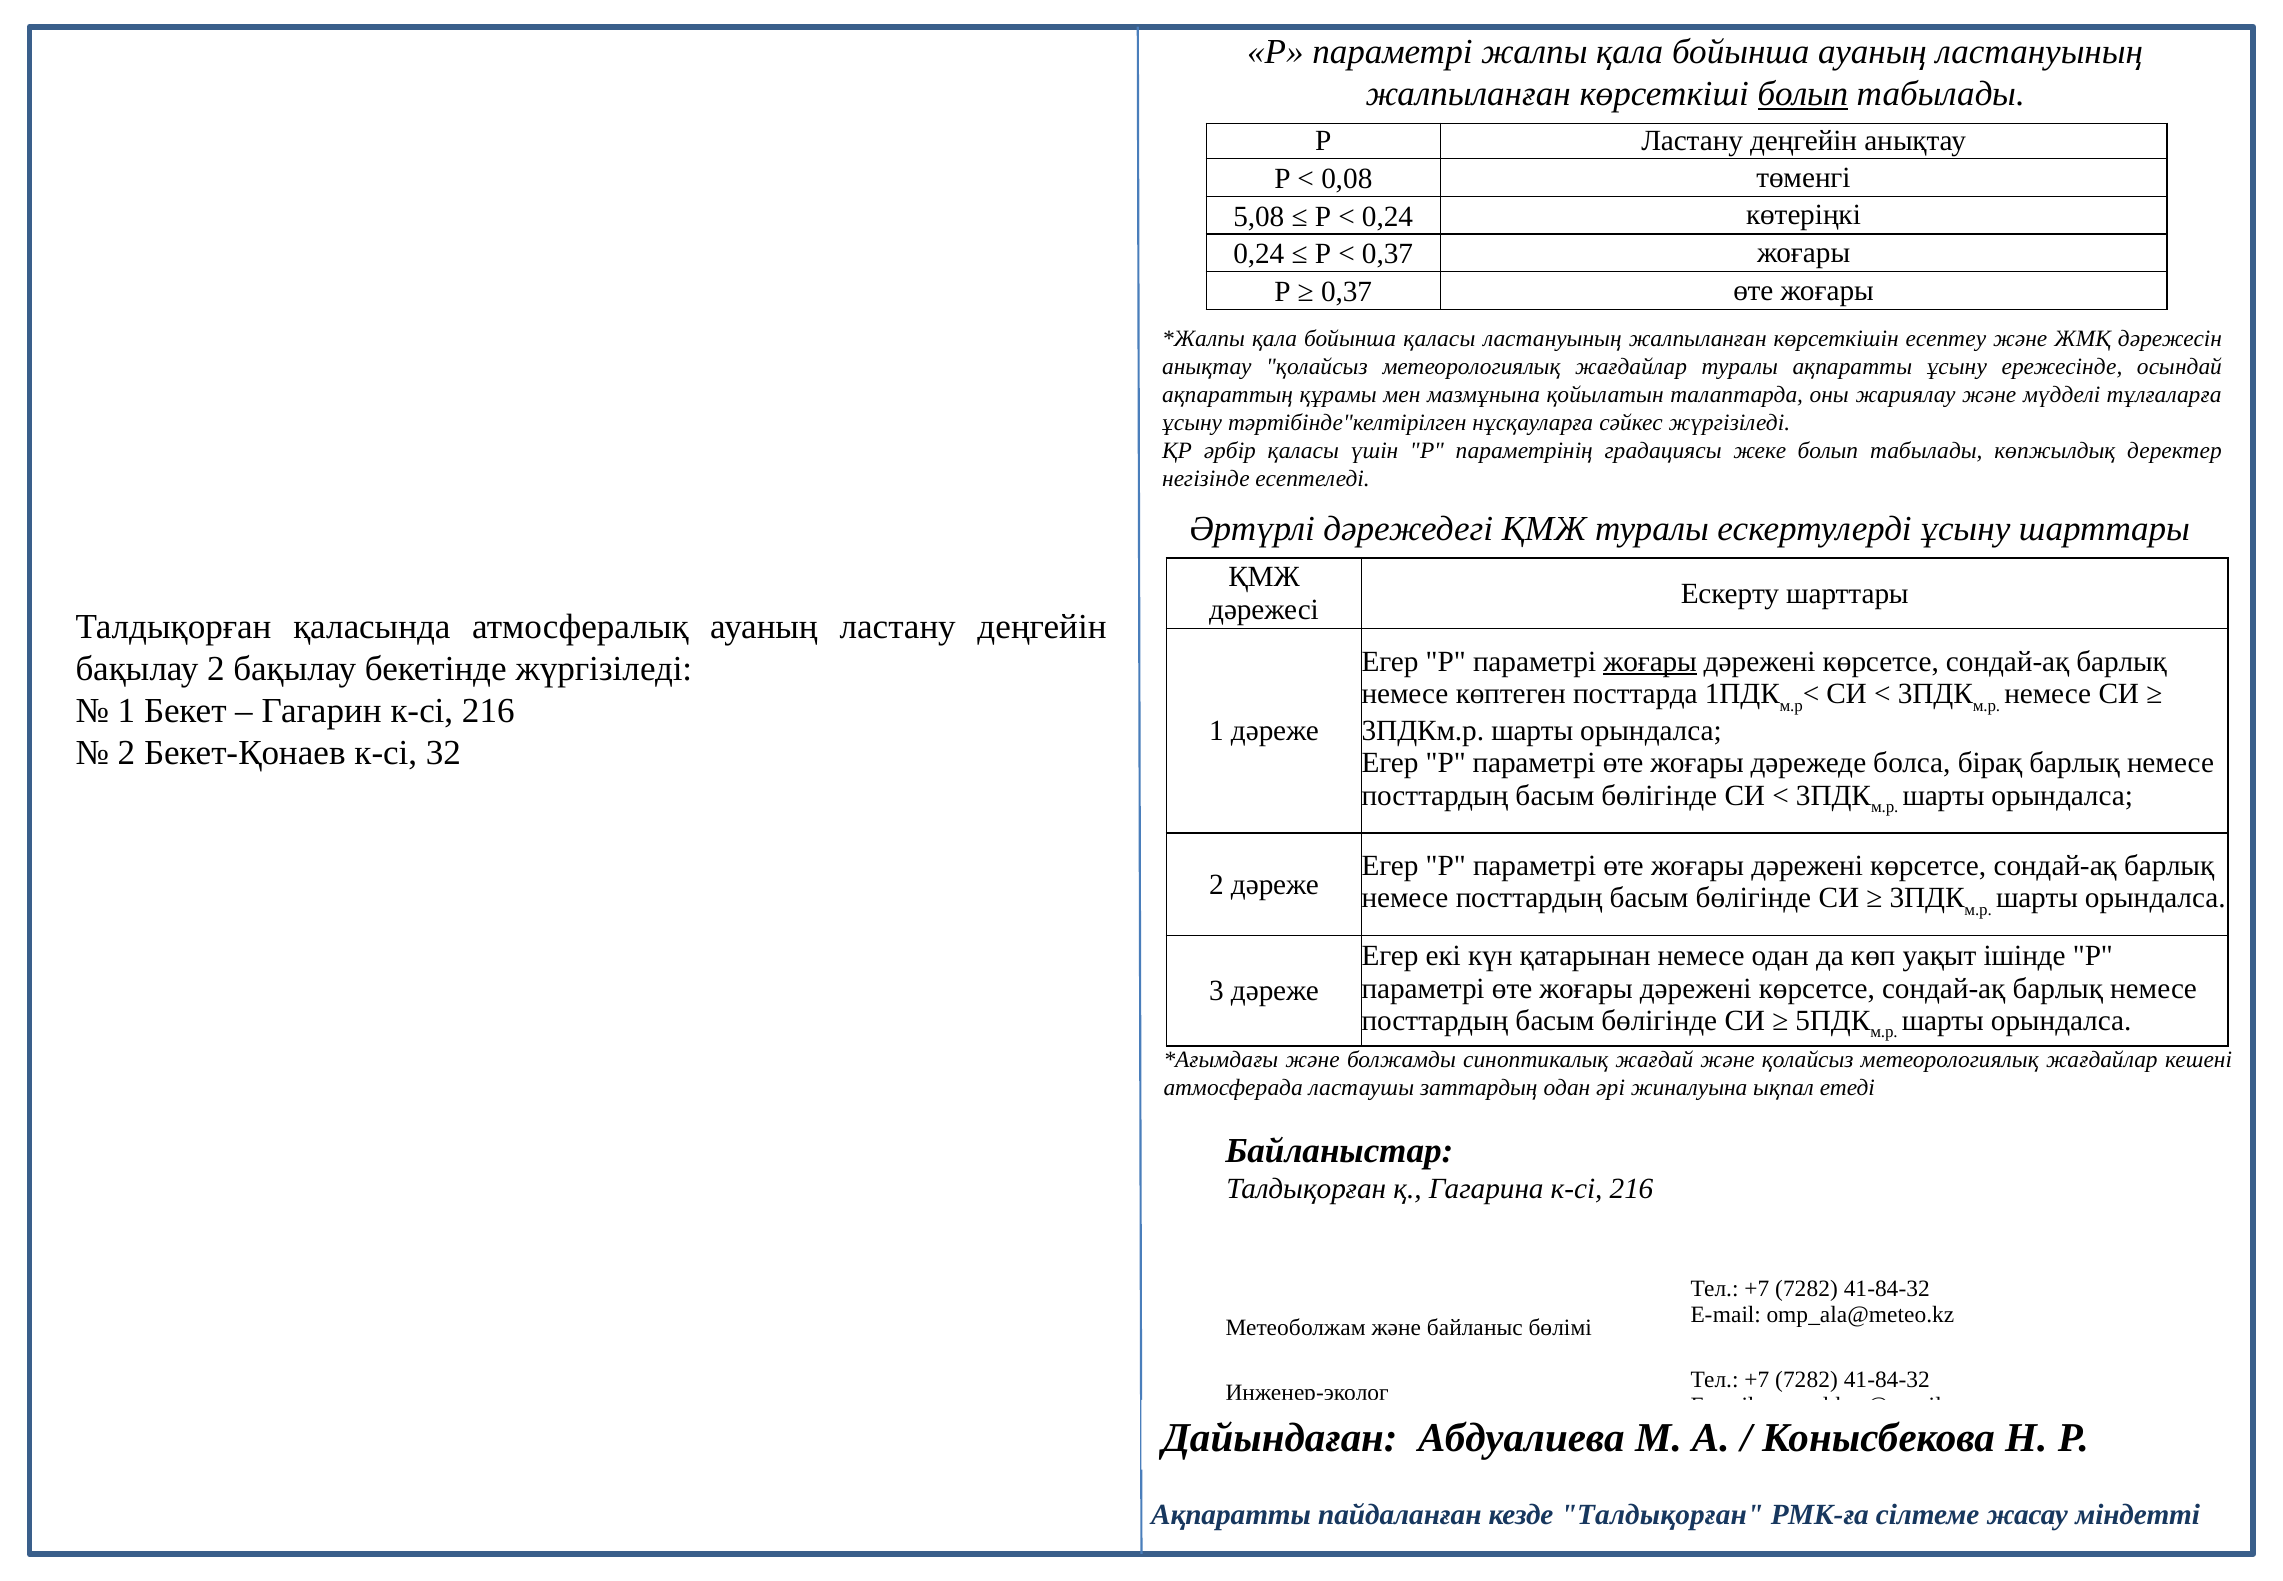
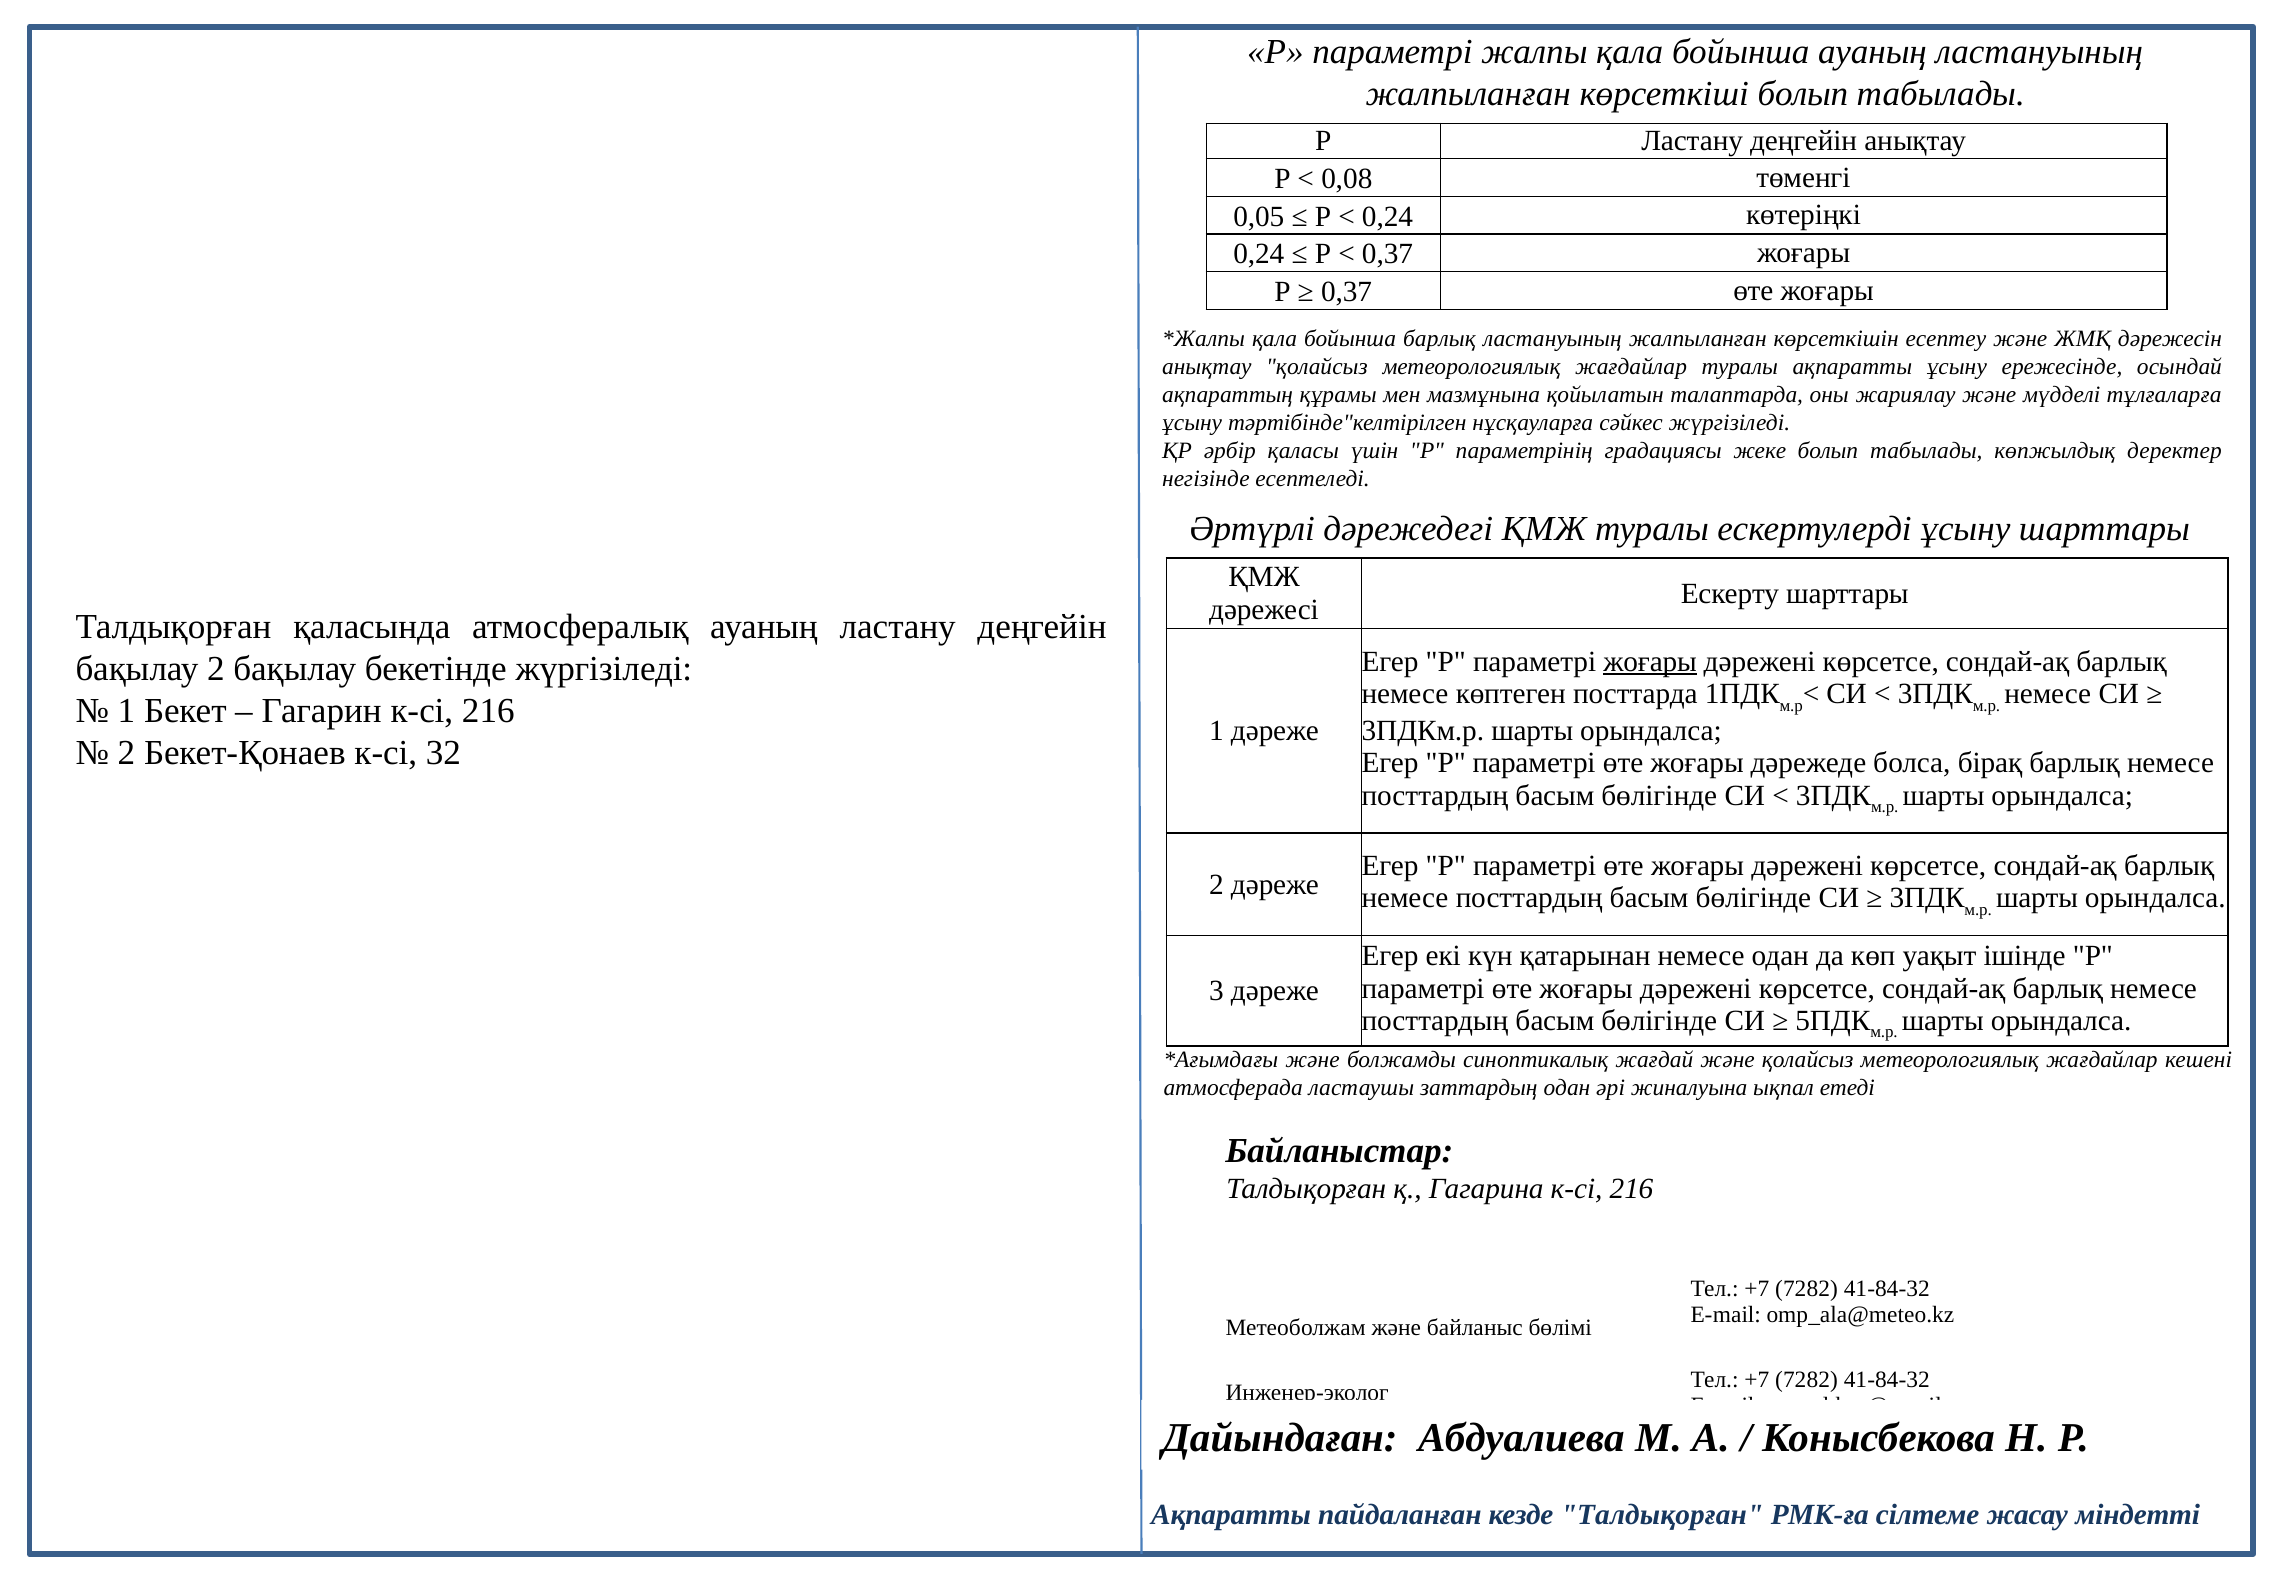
болып underline: present -> none (1803, 94)
5,08: 5,08 -> 0,05 (1259, 216)
бойынша қаласы: қаласы -> барлық (1439, 339)
